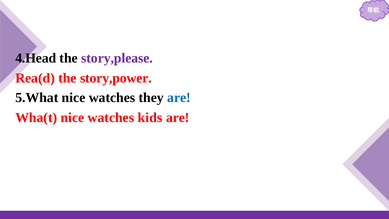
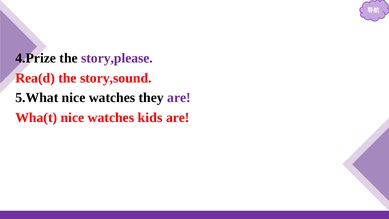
4.Head: 4.Head -> 4.Prize (36, 58)
story,power: story,power -> story,sound (116, 78)
are colour: blue -> purple (179, 98)
